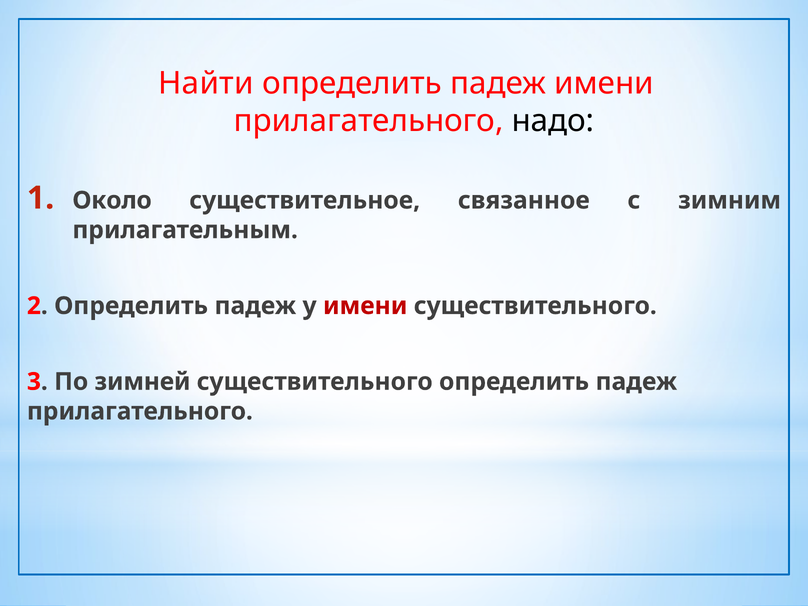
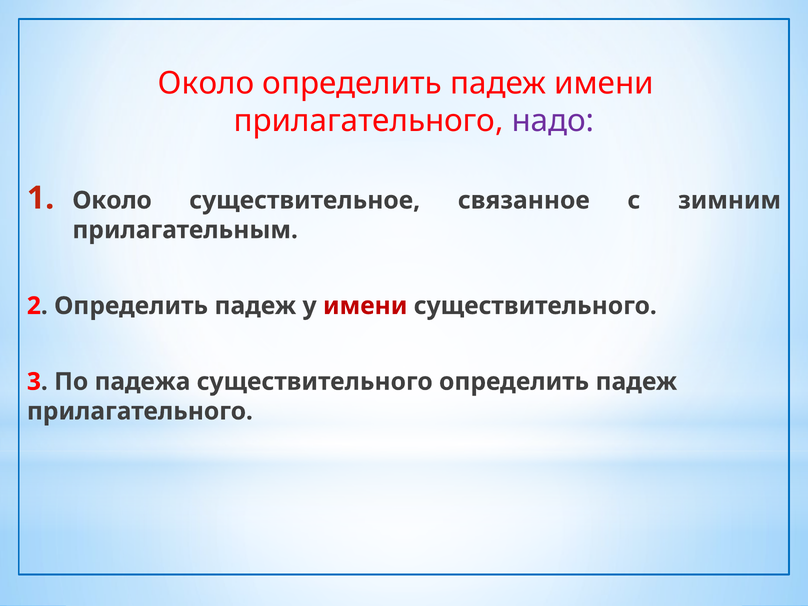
Найти: Найти -> Около (206, 83)
надо colour: black -> purple (553, 121)
зимней: зимней -> падежа (142, 382)
